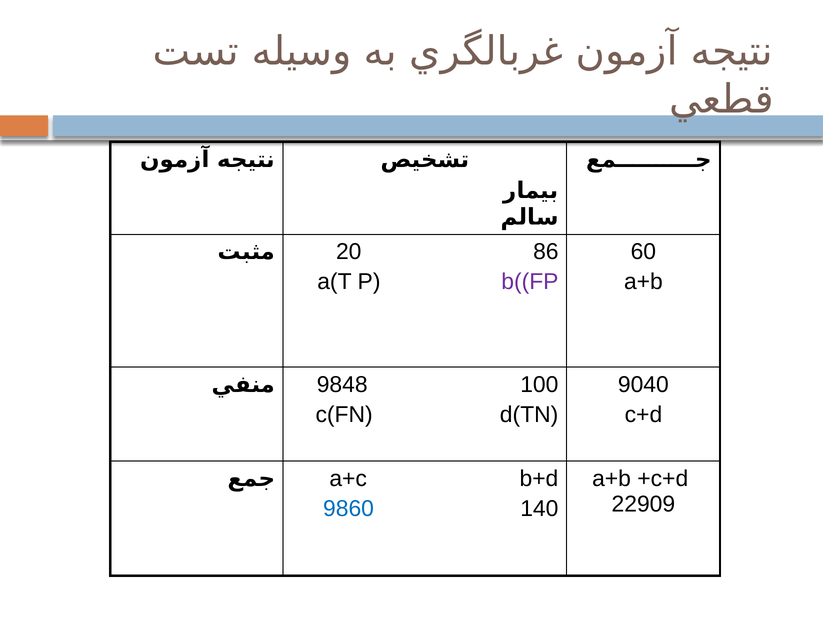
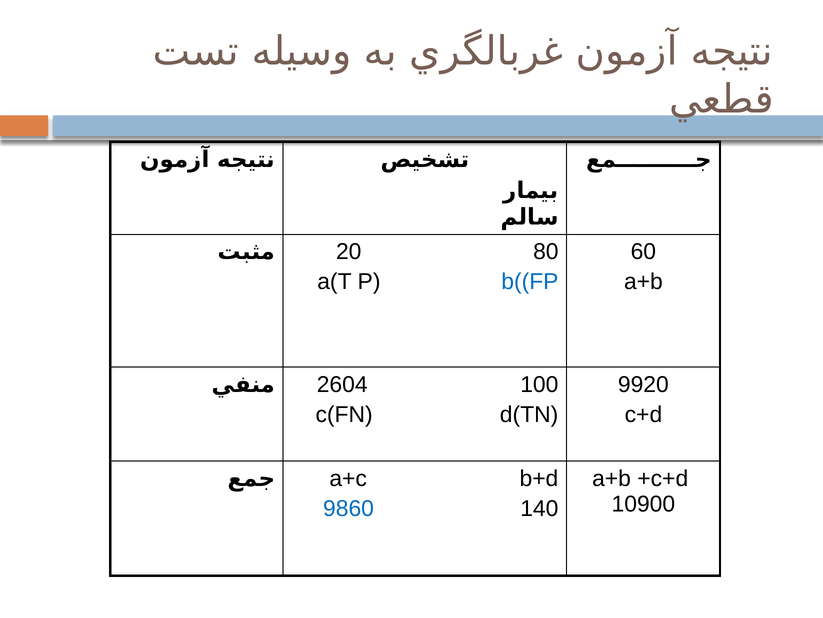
86: 86 -> 80 (546, 251)
b((FP colour: purple -> blue (530, 281)
9848: 9848 -> 2604 (342, 384)
9040: 9040 -> 9920 (643, 384)
22909: 22909 -> 10900 (643, 503)
